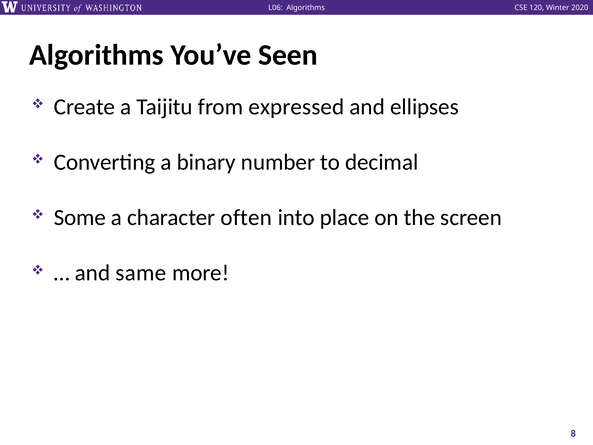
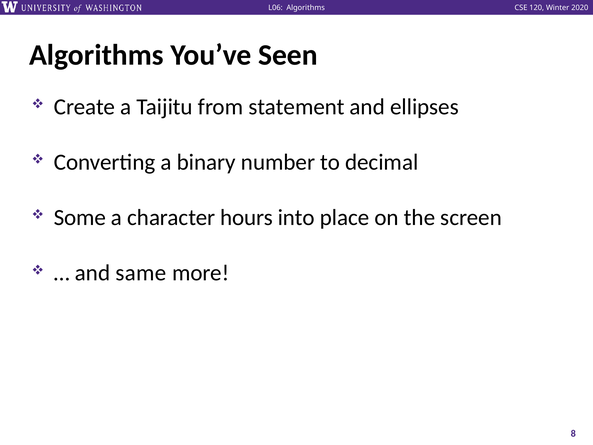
expressed: expressed -> statement (296, 107)
often: often -> hours (247, 218)
